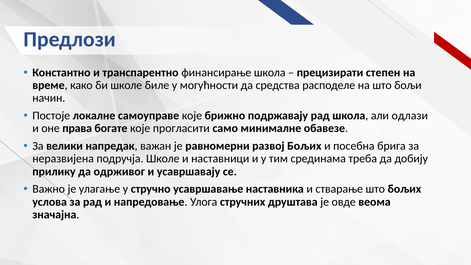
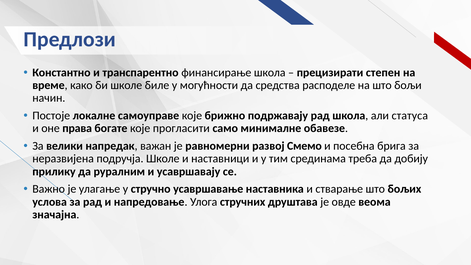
одлази: одлази -> статуса (410, 116)
развој Бољих: Бољих -> Смемо (304, 146)
одрживог: одрживог -> руралним (119, 171)
